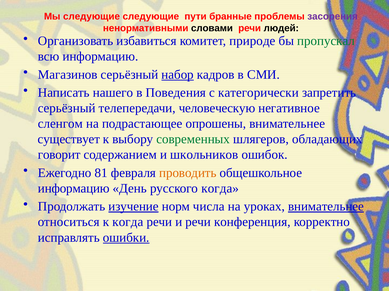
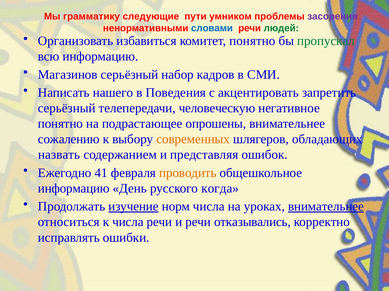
Мы следующие: следующие -> грамматику (91, 17)
бранные: бранные -> умником (230, 17)
словами colour: black -> blue (212, 28)
людей colour: black -> green (281, 28)
комитет природе: природе -> понятно (252, 41)
набор underline: present -> none (178, 75)
категорически: категорически -> акцентировать (258, 93)
сленгом: сленгом -> понятно (60, 124)
существует: существует -> сожалению (69, 140)
современных colour: green -> orange (193, 140)
говорит: говорит -> назвать (59, 155)
школьников: школьников -> представляя (204, 155)
81: 81 -> 41 (101, 173)
к когда: когда -> числа (128, 223)
конференция: конференция -> отказывались (252, 223)
ошибки underline: present -> none (126, 238)
